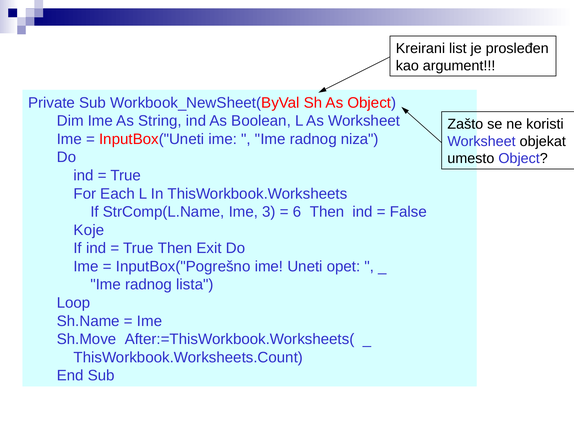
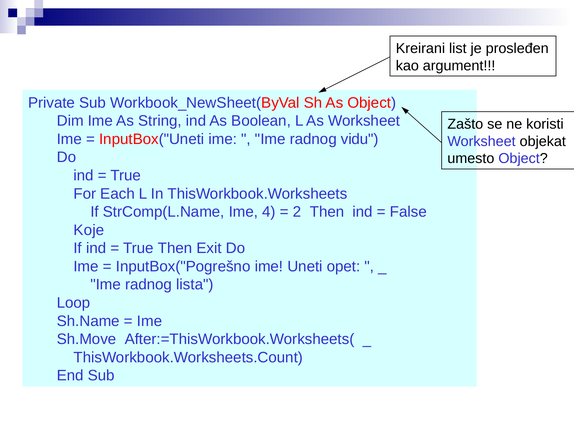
niza: niza -> vidu (360, 139)
3: 3 -> 4 (269, 212)
6: 6 -> 2 (297, 212)
